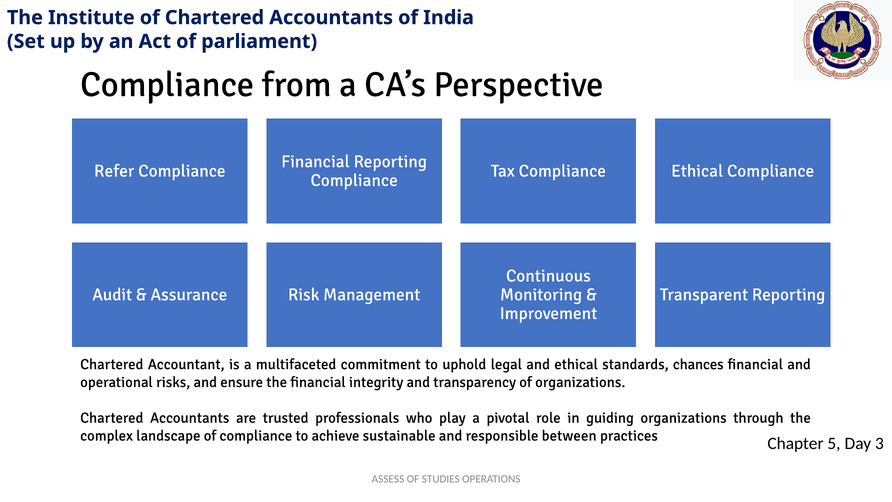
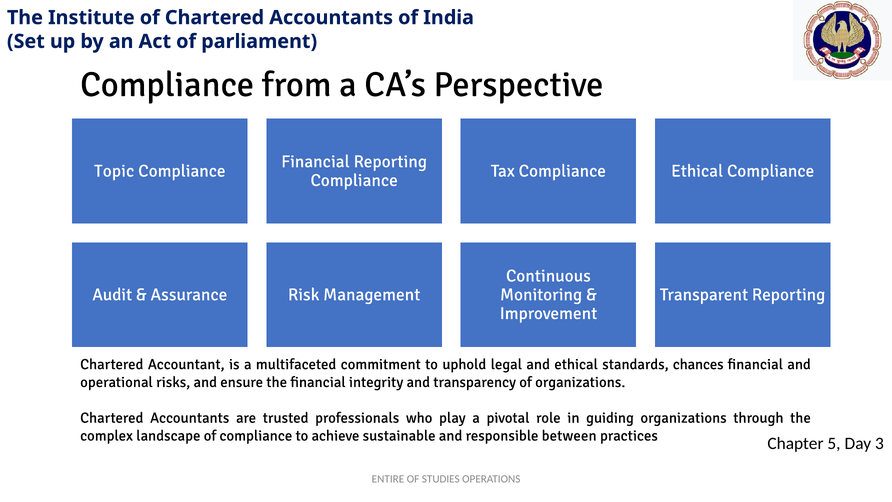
Refer: Refer -> Topic (114, 171)
ASSESS: ASSESS -> ENTIRE (388, 479)
